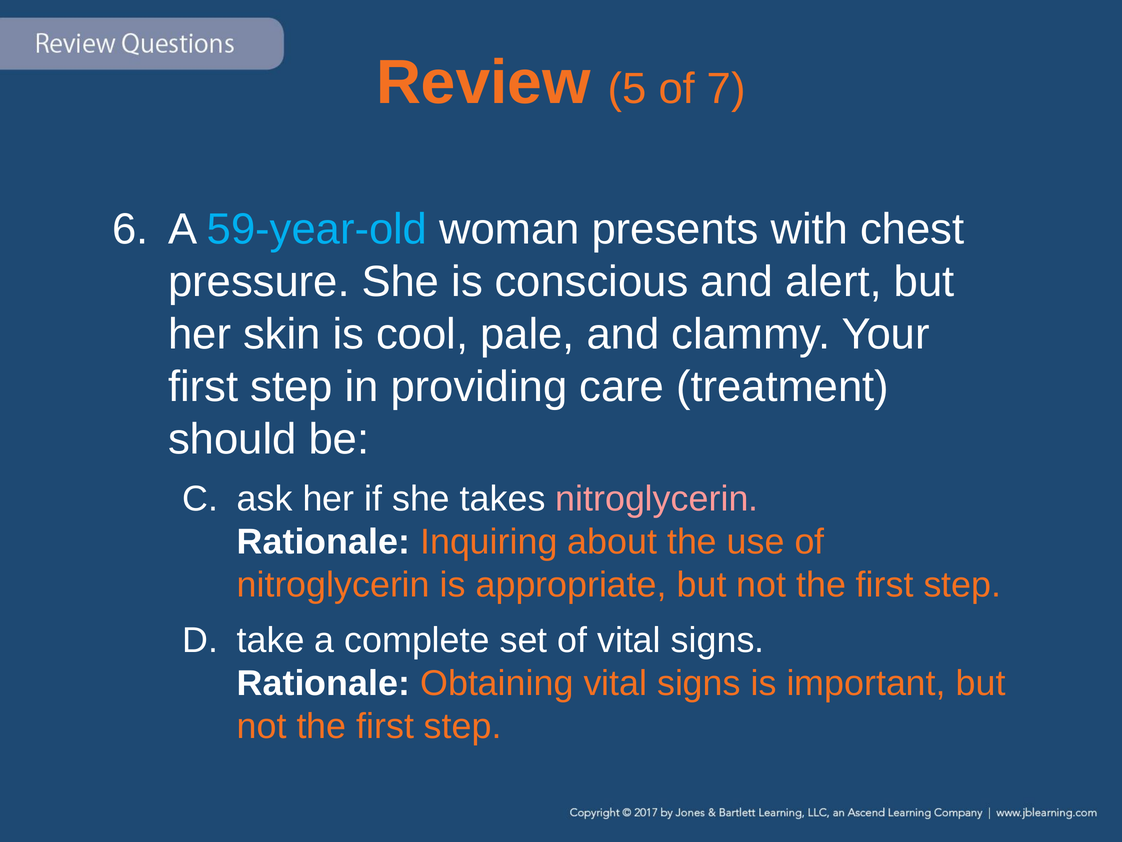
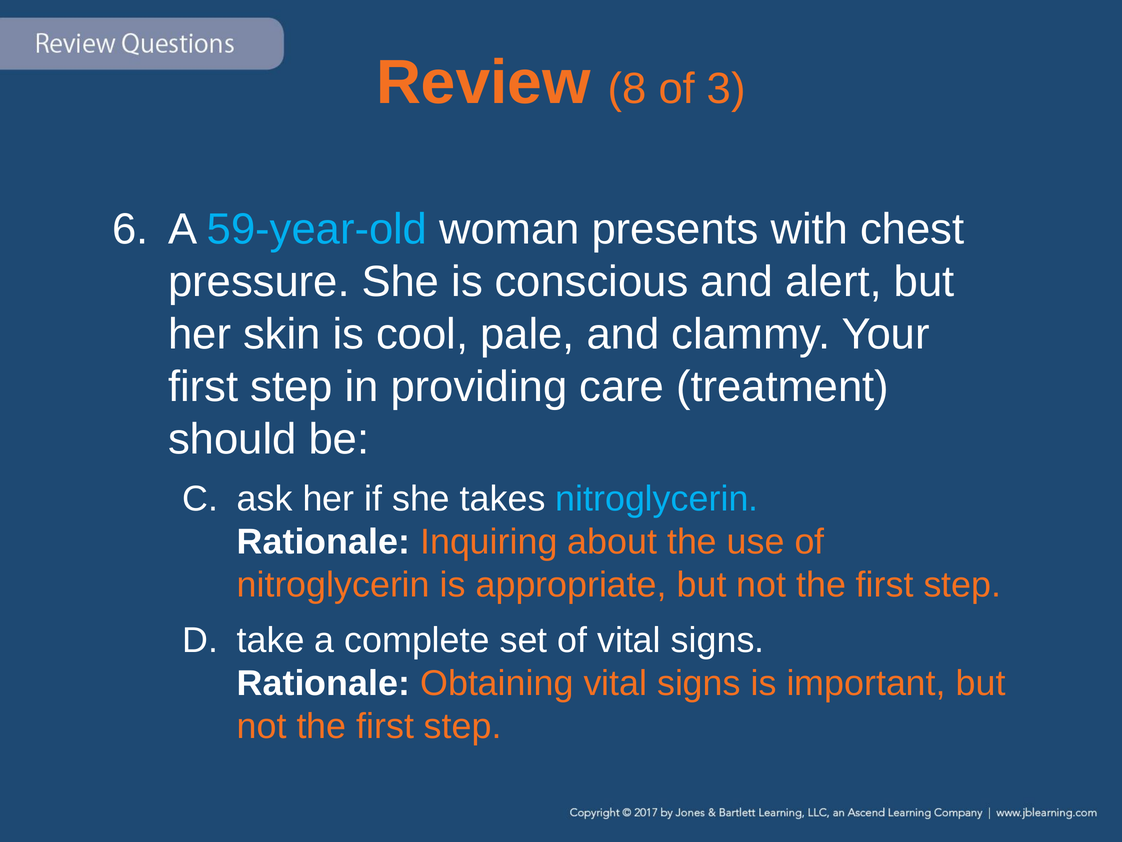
5: 5 -> 8 (627, 89)
7: 7 -> 3 (726, 89)
nitroglycerin colour: pink -> light blue (657, 499)
